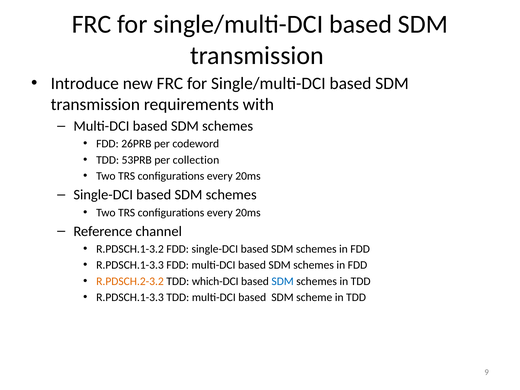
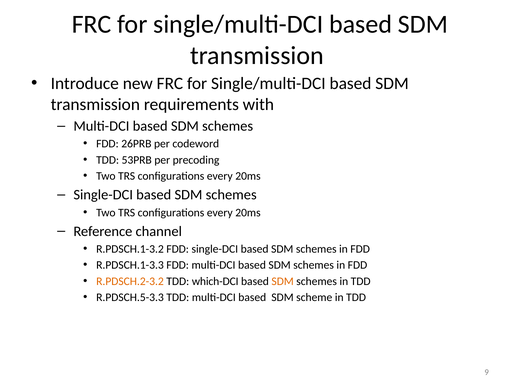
collection: collection -> precoding (196, 160)
SDM colour: blue -> orange (283, 281)
R.PDSCH.1-3.3: R.PDSCH.1-3.3 -> R.PDSCH.5-3.3 (130, 297)
